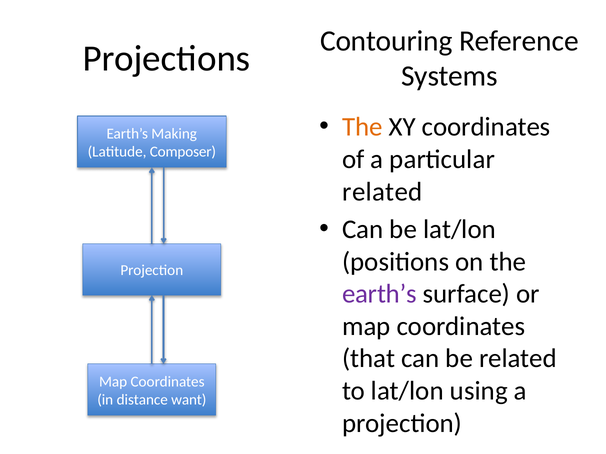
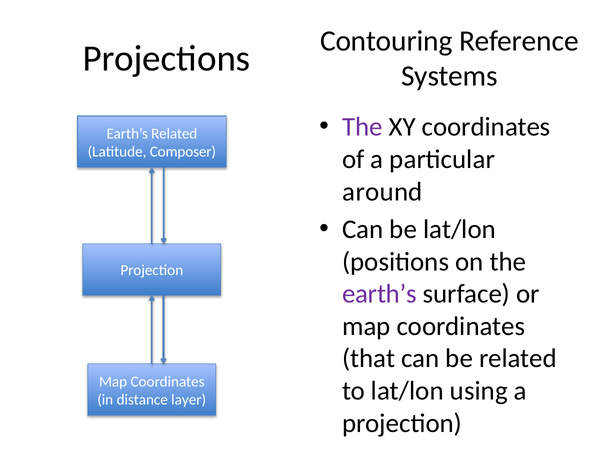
The colour: orange -> purple (362, 127)
Earth’s Making: Making -> Related (174, 134)
related: related -> around (382, 192)
want: want -> layer (189, 400)
